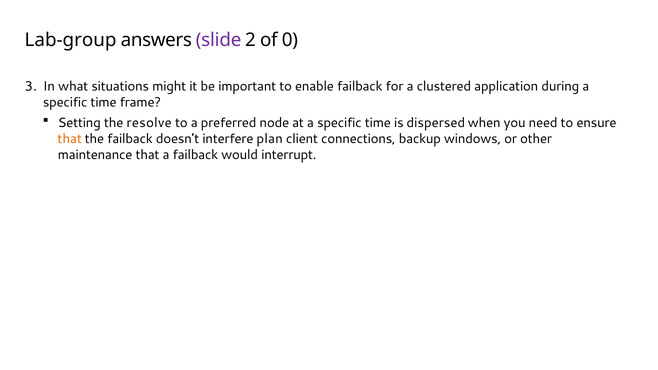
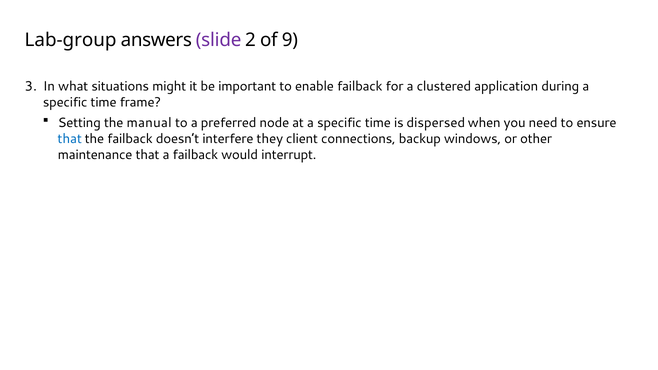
0: 0 -> 9 (290, 40)
resolve: resolve -> manual (149, 123)
that colour: orange -> blue (70, 139)
plan: plan -> they (270, 139)
